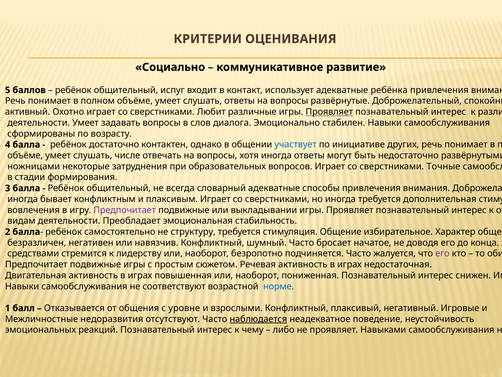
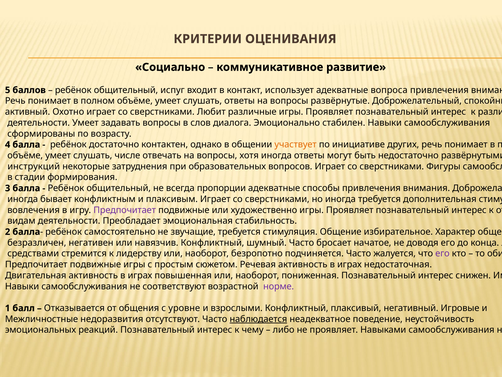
ребёнка: ребёнка -> вопроса (389, 90)
Проявляет underline: present -> none (329, 112)
участвует colour: blue -> orange (296, 144)
ножницами: ножницами -> инструкций (34, 166)
Точные: Точные -> Фигуры (443, 166)
словарный: словарный -> пропорции (221, 188)
выкладывании: выкладывании -> художественно (264, 210)
структуру: структуру -> звучащие (193, 232)
норме colour: blue -> purple (279, 286)
